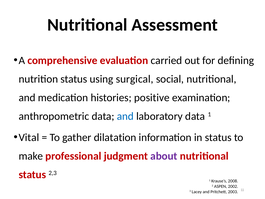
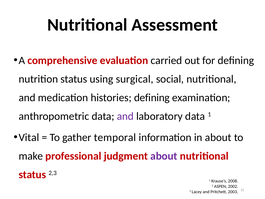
histories positive: positive -> defining (152, 97)
and colour: blue -> purple (125, 116)
dilatation: dilatation -> temporal (115, 137)
in status: status -> about (218, 137)
